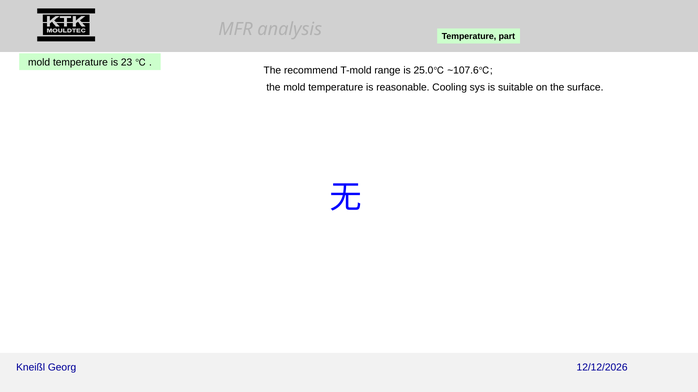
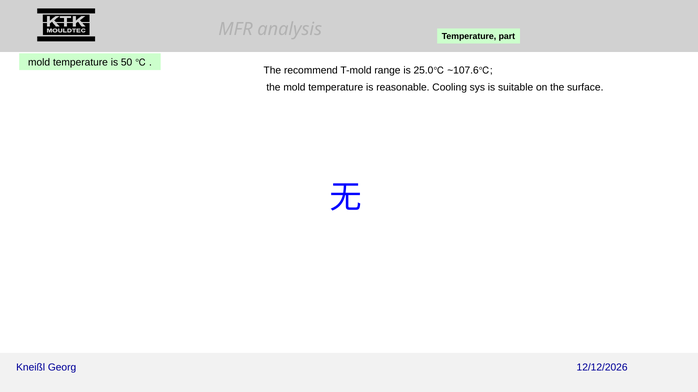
23: 23 -> 50 (127, 62)
